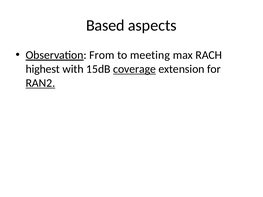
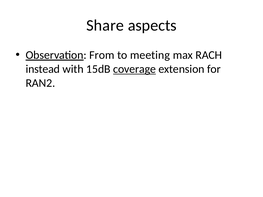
Based: Based -> Share (105, 25)
highest: highest -> instead (43, 69)
RAN2 underline: present -> none (40, 83)
